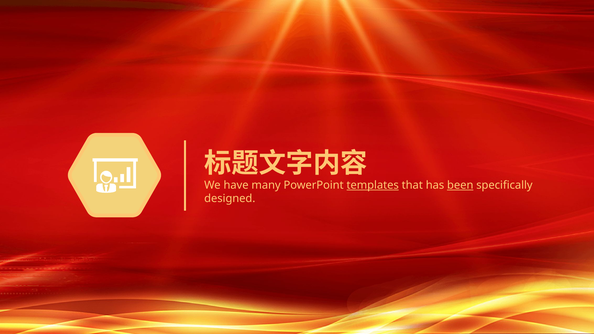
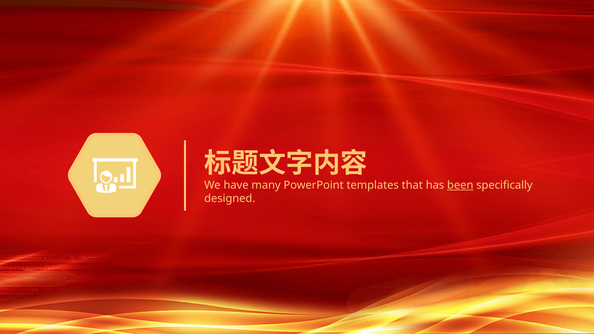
templates underline: present -> none (373, 185)
